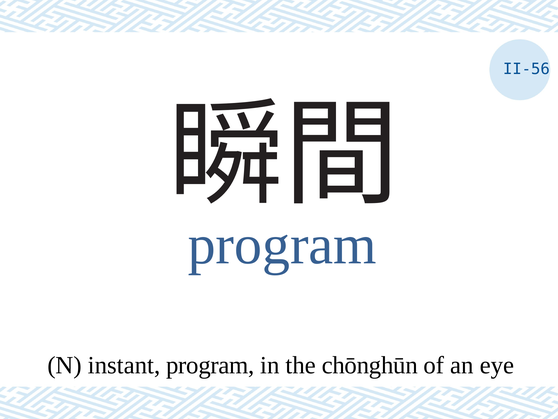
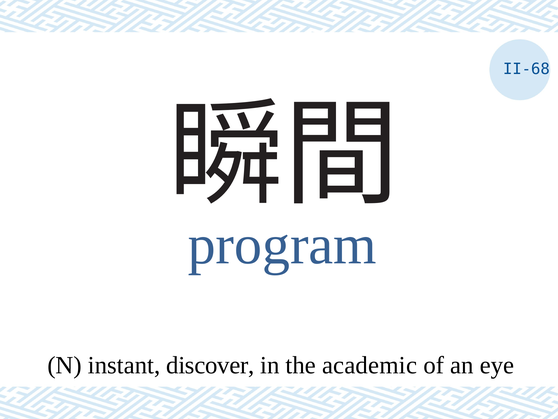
II-56: II-56 -> II-68 (526, 69)
instant program: program -> discover (210, 365)
chōnghūn: chōnghūn -> academic (370, 365)
